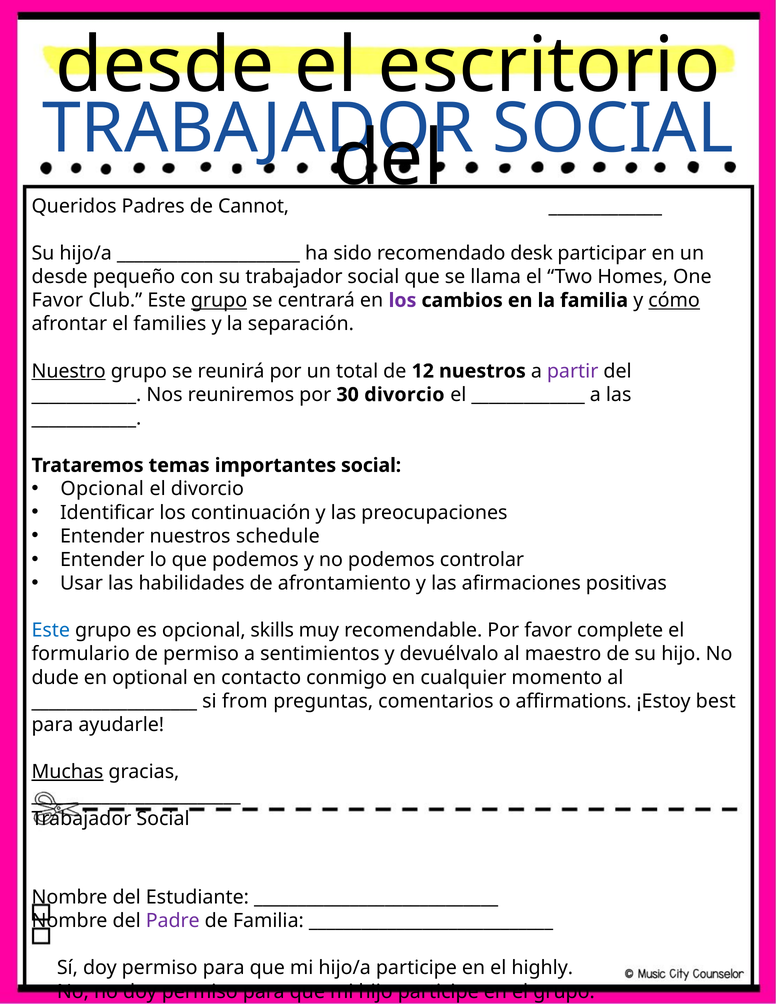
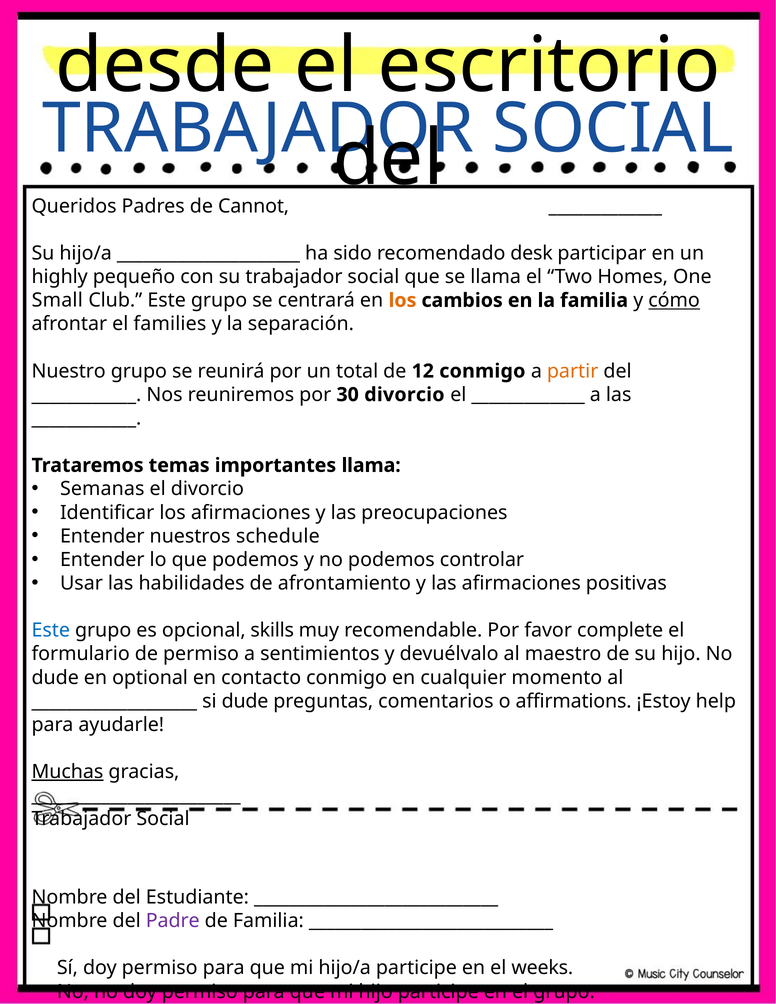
desde: desde -> highly (60, 277)
Favor: Favor -> Small (57, 300)
grupo underline: present -> none (219, 300)
los colour: purple -> orange (402, 300)
Nuestro underline: present -> none (69, 371)
12 nuestros: nuestros -> conmigo (482, 371)
partir colour: purple -> orange (573, 371)
importantes social: social -> llama (371, 466)
Opcional: Opcional -> Semanas (102, 489)
los continuación: continuación -> afirmaciones (251, 513)
si from: from -> dude (245, 701)
best: best -> help (716, 701)
highly: highly -> weeks (542, 968)
